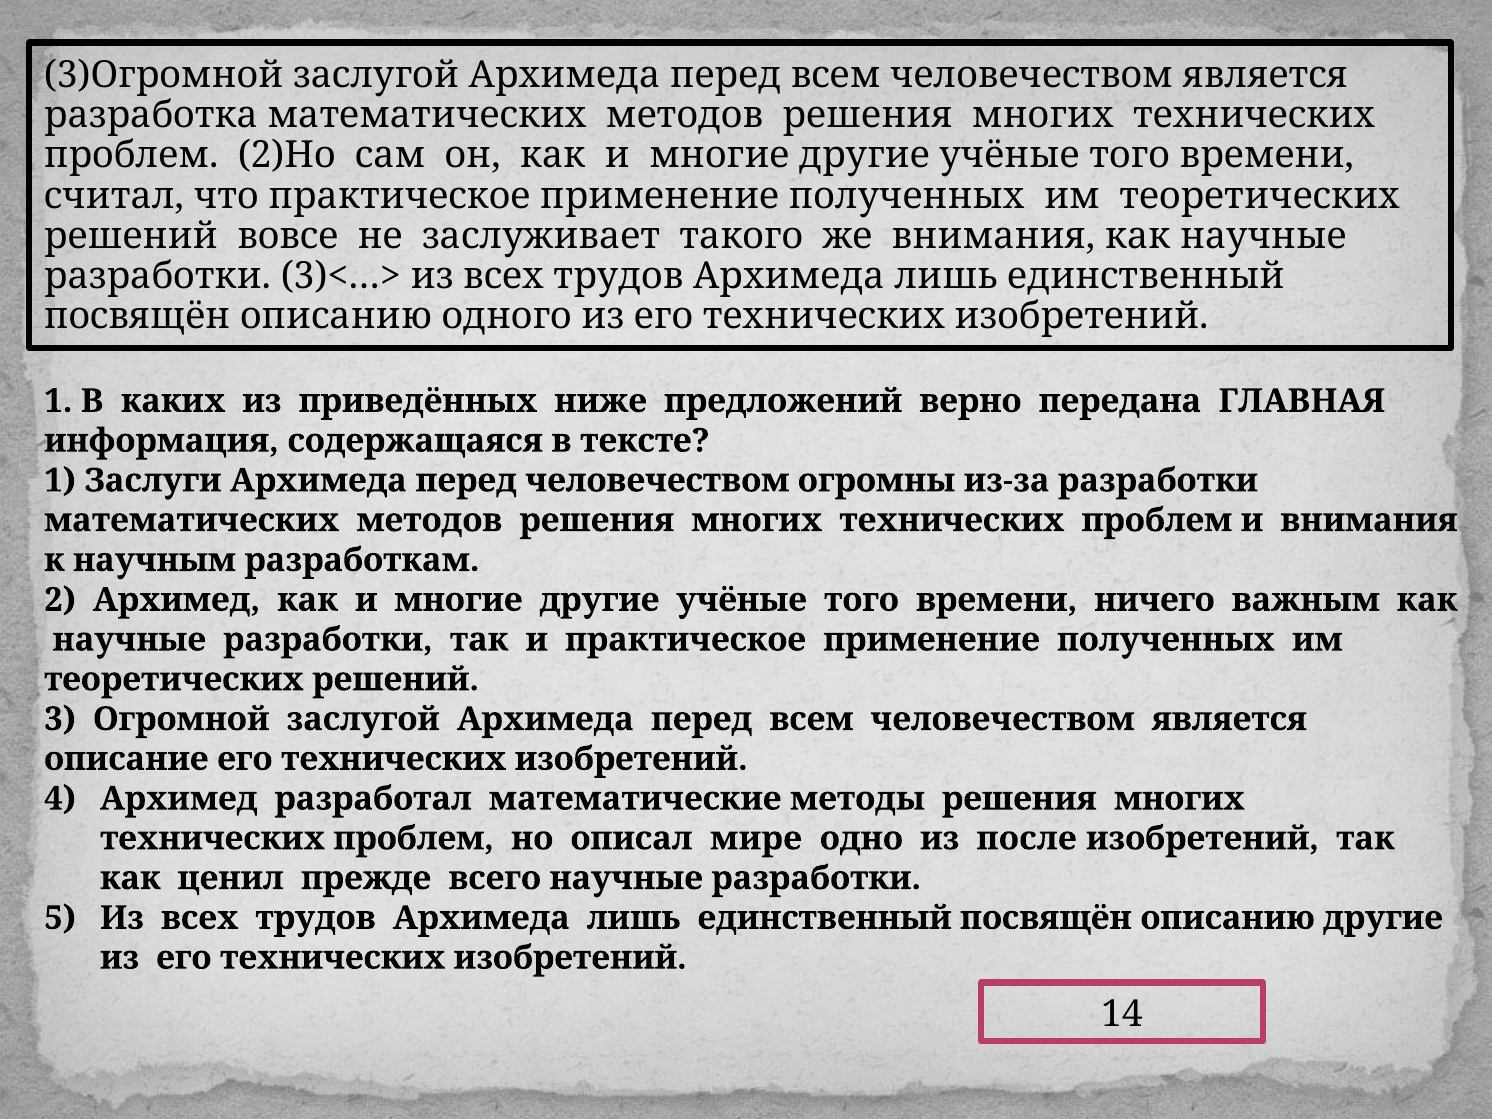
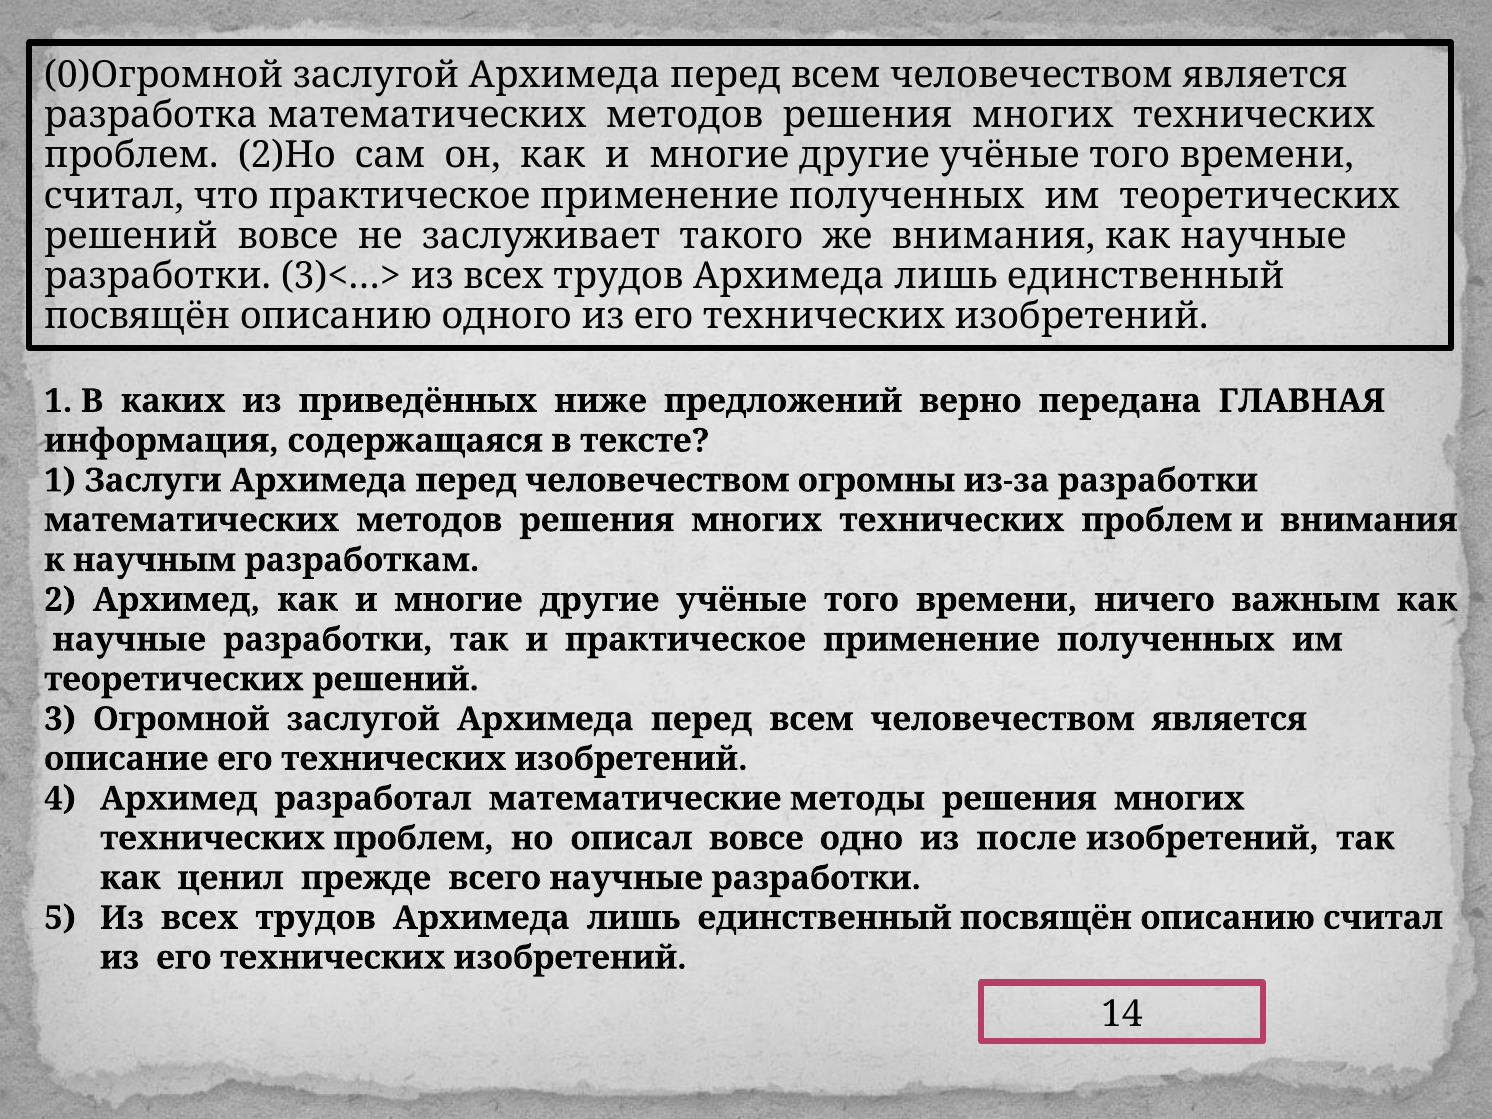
3)Огромной: 3)Огромной -> 0)Огромной (164, 75)
описал мире: мире -> вовсе (756, 838)
описанию другие: другие -> считал (1383, 918)
